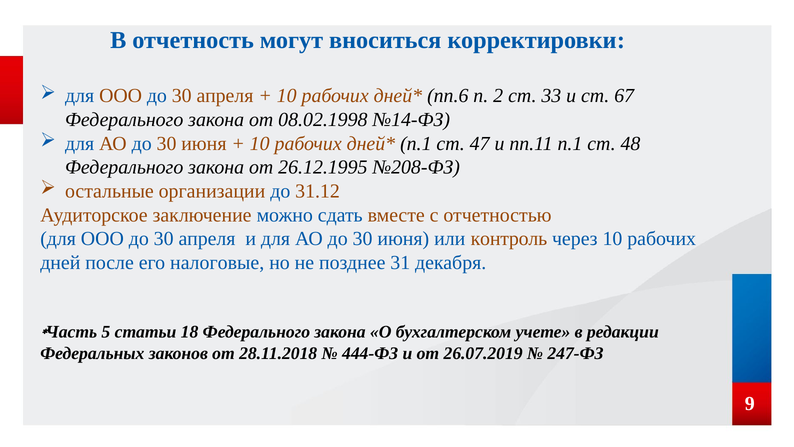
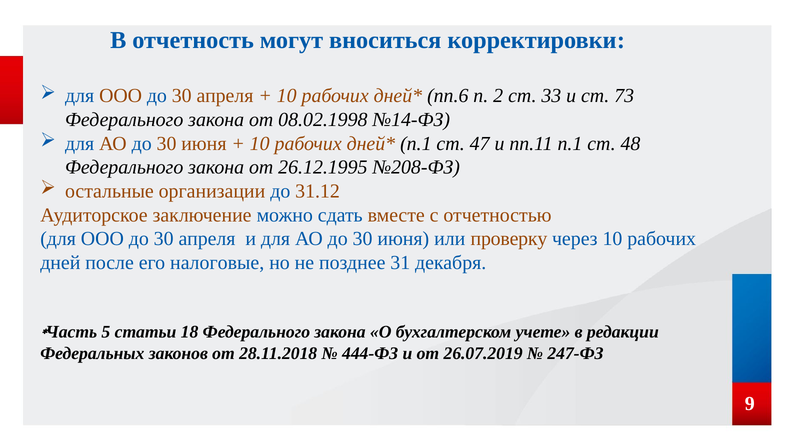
67: 67 -> 73 (624, 96)
контроль: контроль -> проверку (509, 239)
